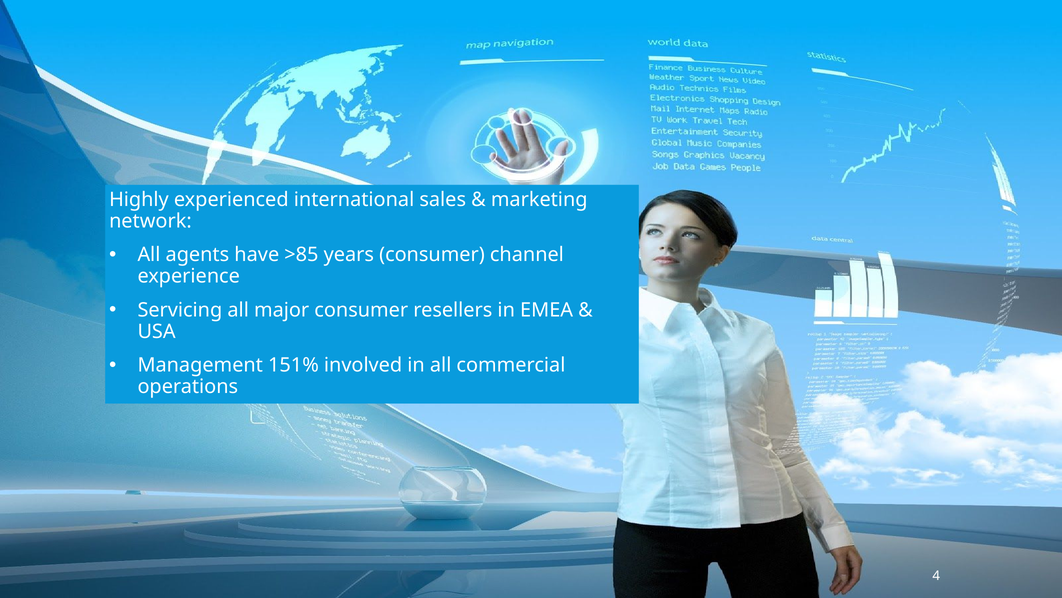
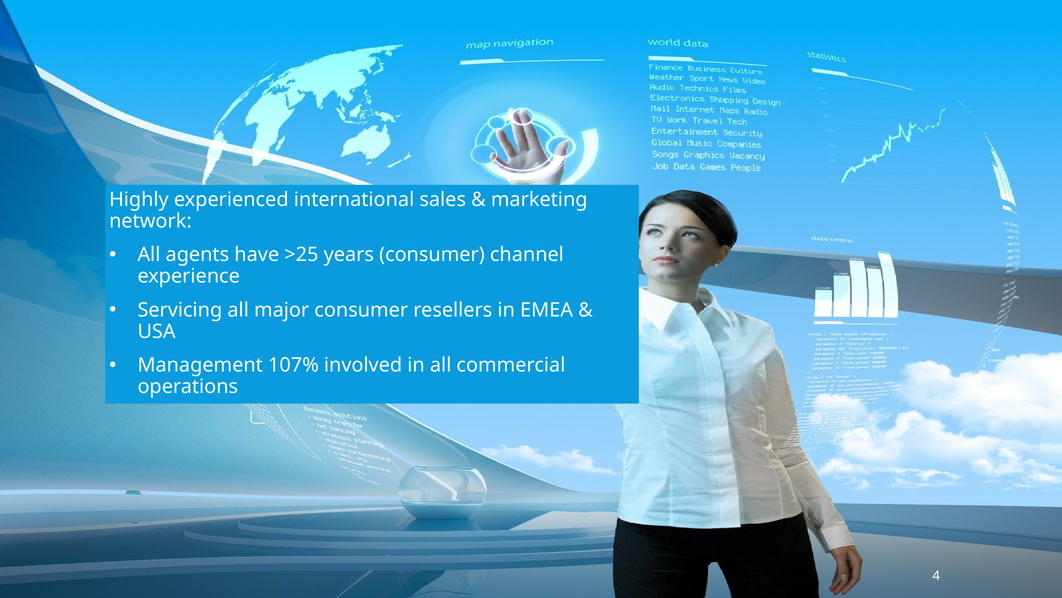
>85: >85 -> >25 (301, 254)
151%: 151% -> 107% (293, 365)
